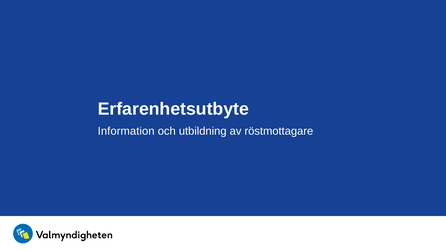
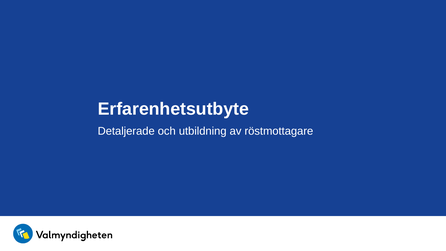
Information: Information -> Detaljerade (126, 131)
